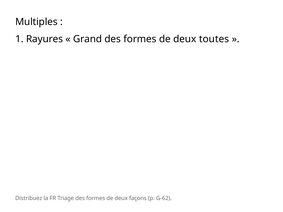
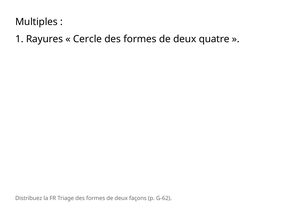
Grand: Grand -> Cercle (88, 39)
toutes: toutes -> quatre (214, 39)
